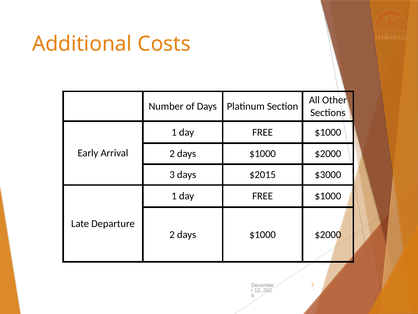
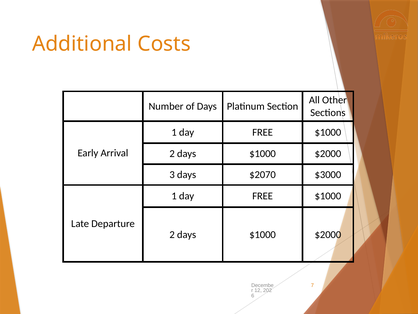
$2015: $2015 -> $2070 (263, 174)
